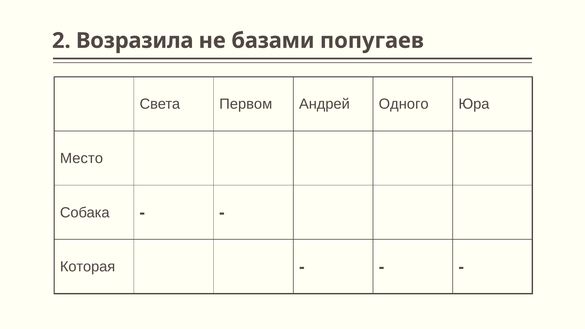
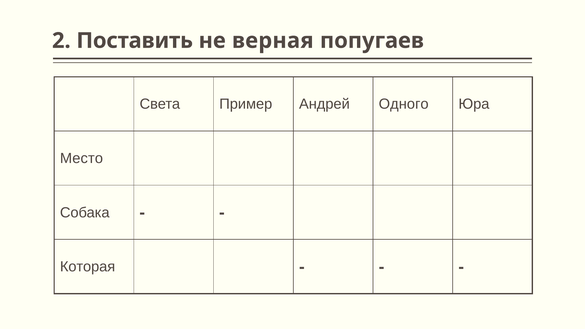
Возразила: Возразила -> Поставить (135, 41)
базами: базами -> верная (273, 41)
Первом: Первом -> Пример (246, 104)
